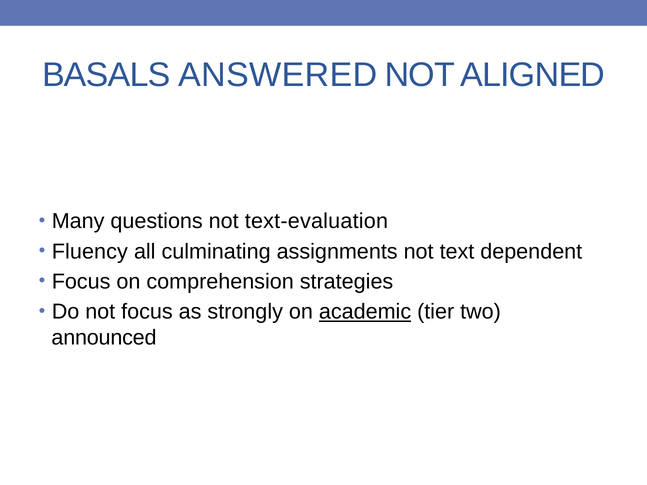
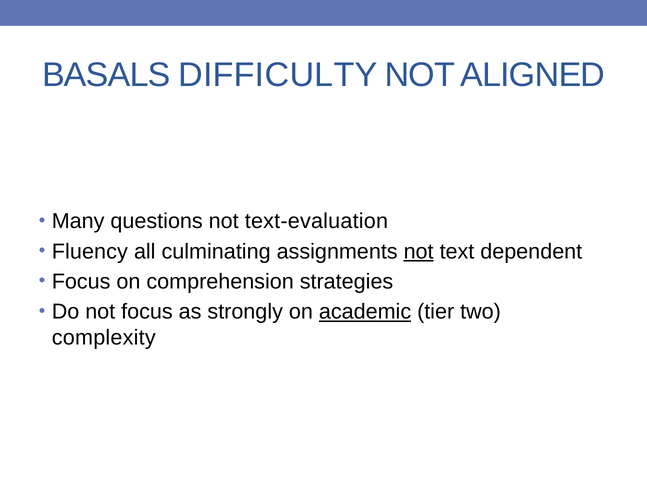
ANSWERED: ANSWERED -> DIFFICULTY (278, 75)
not underline: none -> present (419, 252)
announced: announced -> complexity (104, 338)
